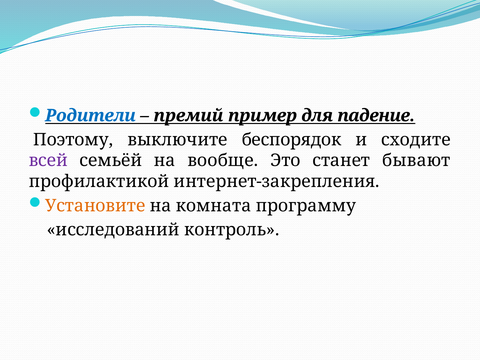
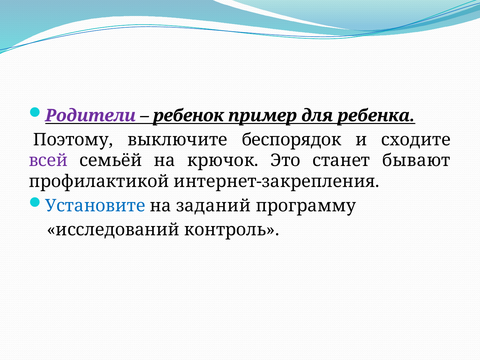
Родители colour: blue -> purple (90, 116)
премий: премий -> ребенок (189, 116)
падение: падение -> ребенка (376, 116)
вообще: вообще -> крючок (223, 161)
Установите colour: orange -> blue (95, 206)
комната: комната -> заданий (214, 206)
